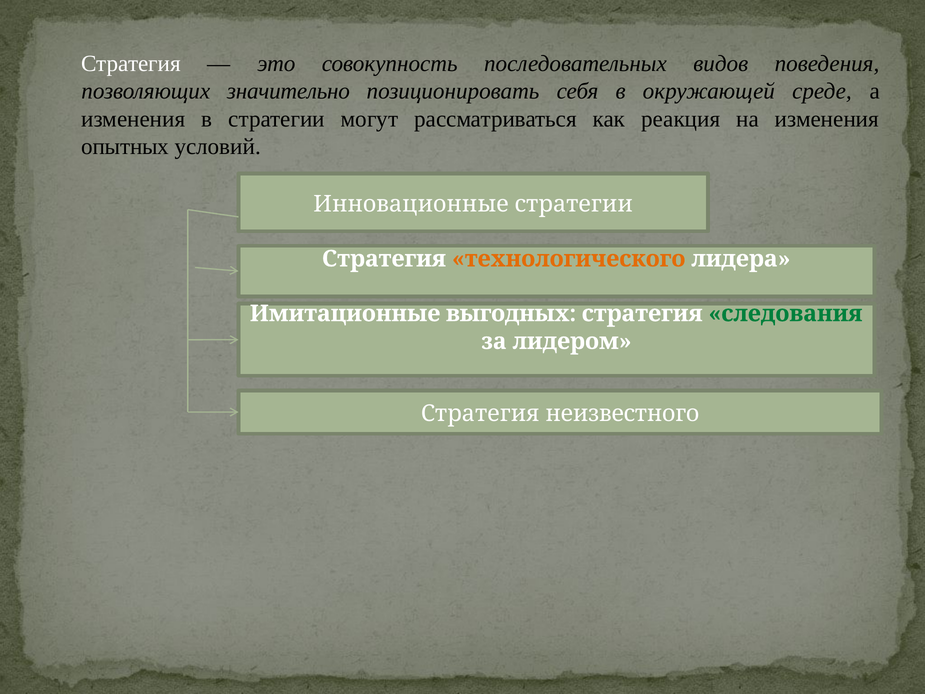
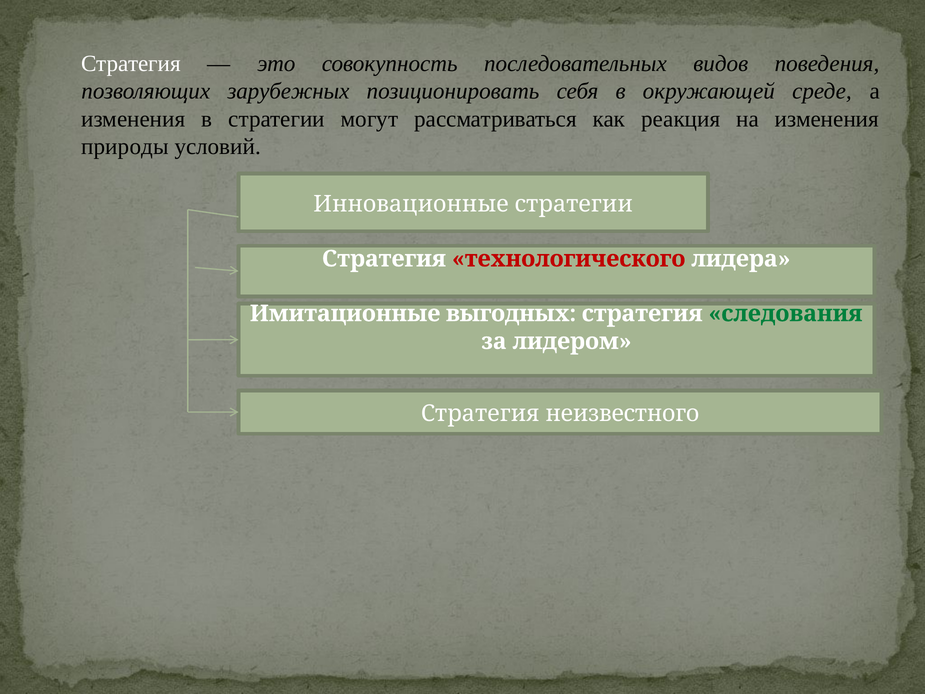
значительно: значительно -> зарубежных (288, 91)
опытных: опытных -> природы (125, 147)
технологического colour: orange -> red (569, 259)
